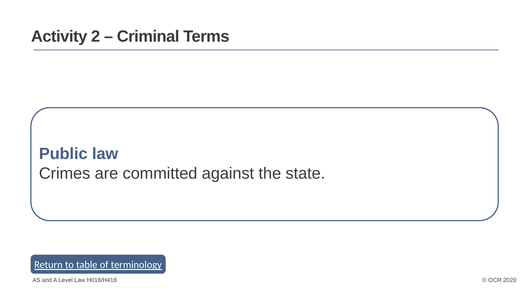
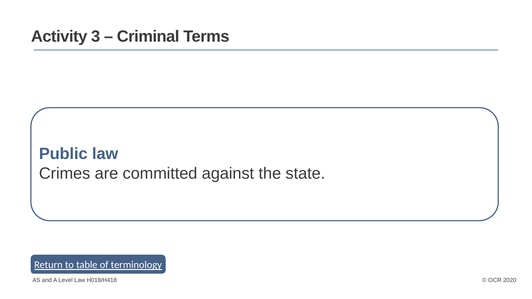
2: 2 -> 3 (96, 36)
